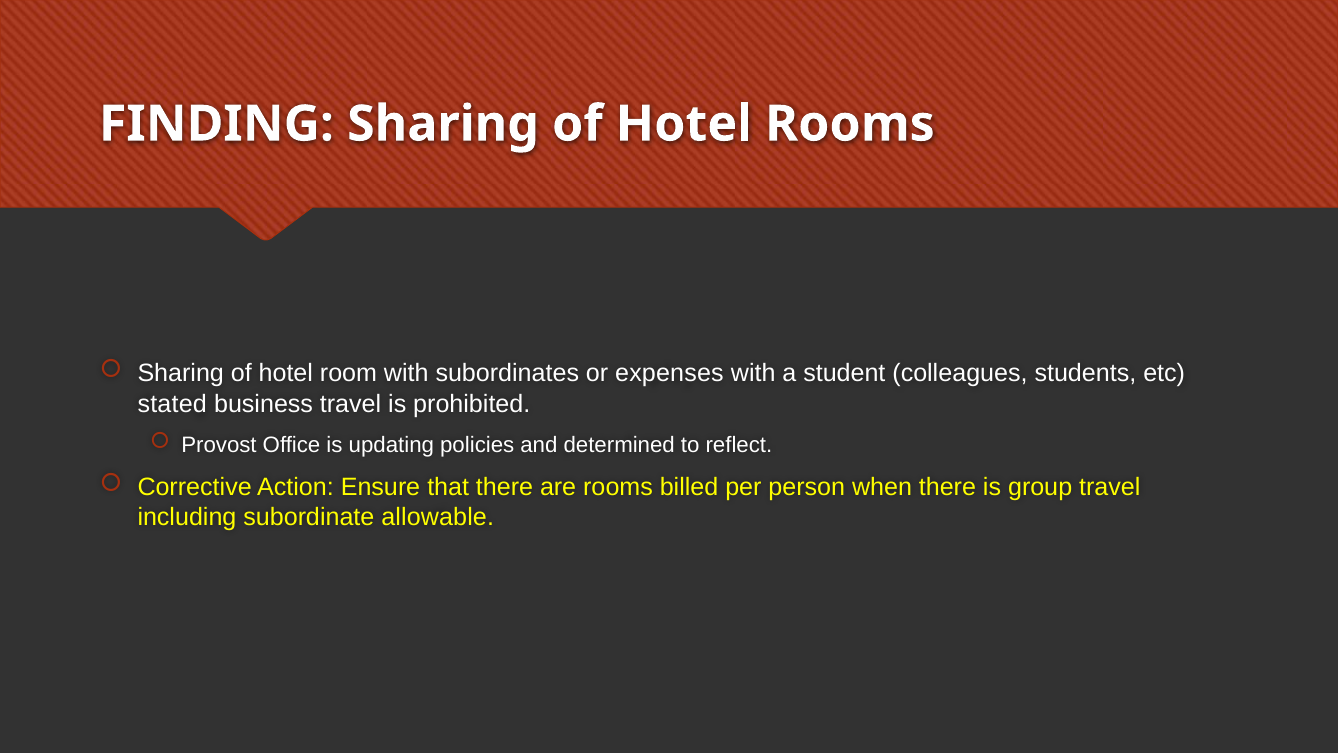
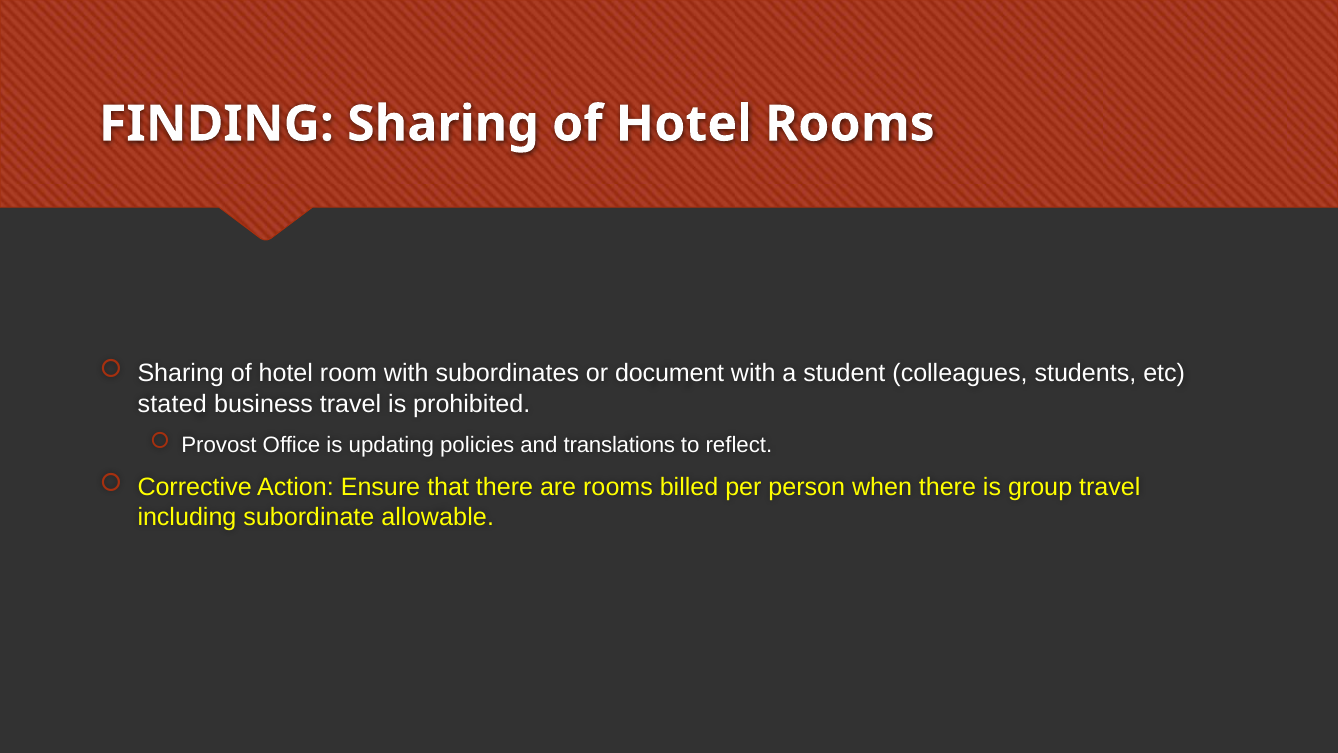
expenses: expenses -> document (670, 373)
determined: determined -> translations (619, 445)
